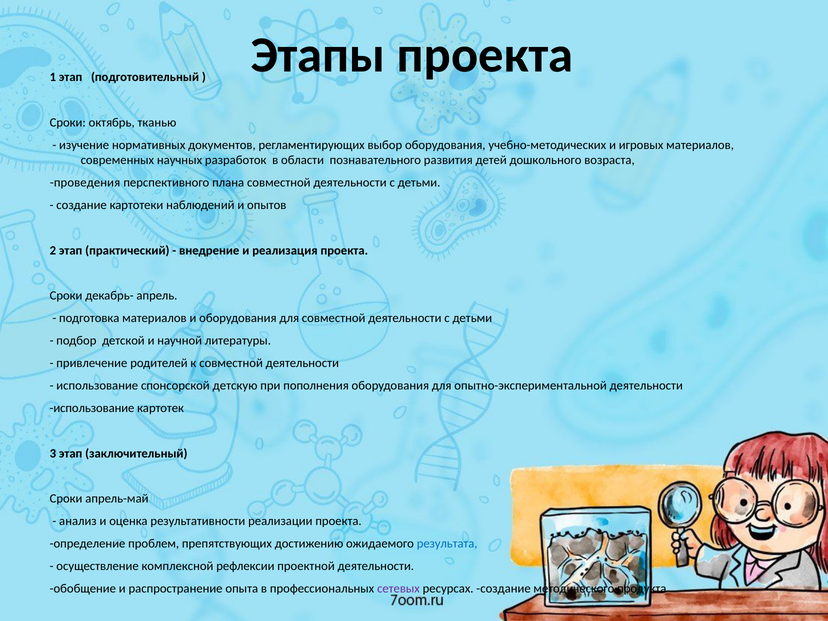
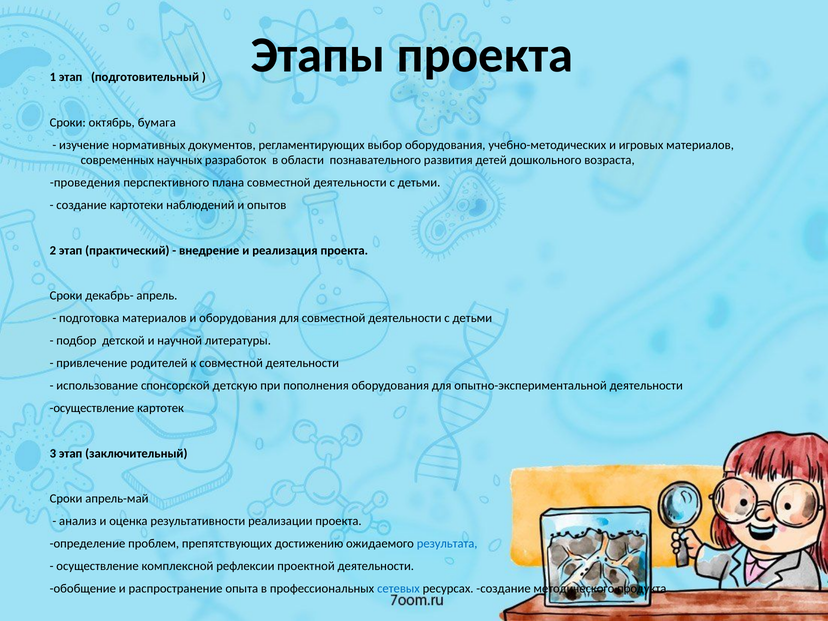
тканью: тканью -> бумага (157, 122)
использование: использование -> осуществление (92, 408)
сетевых colour: purple -> blue (398, 589)
